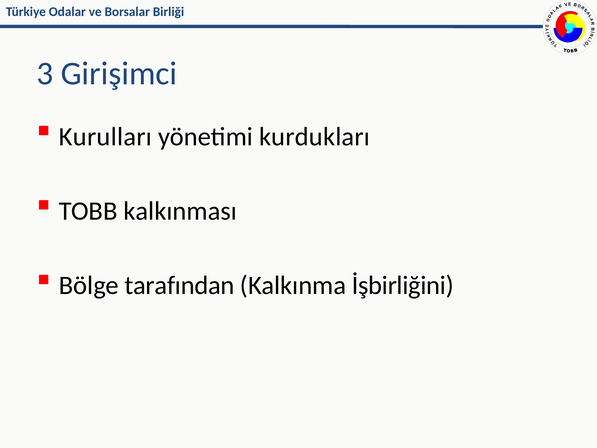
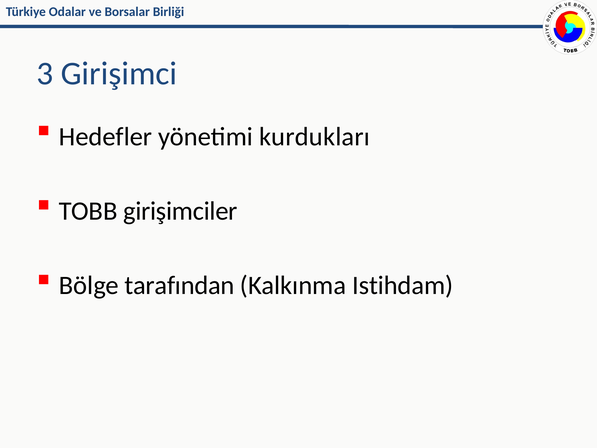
Kurulları: Kurulları -> Hedefler (106, 136)
kalkınması: kalkınması -> girişimciler (180, 211)
İşbirliğini: İşbirliğini -> Istihdam (403, 285)
